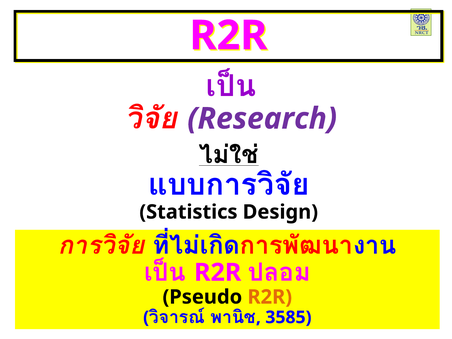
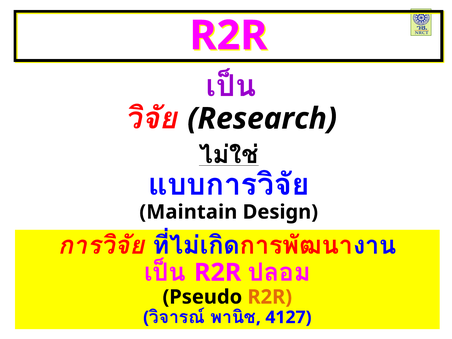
Research colour: purple -> black (262, 119)
Statistics: Statistics -> Maintain (188, 212)
3585: 3585 -> 4127 (288, 317)
